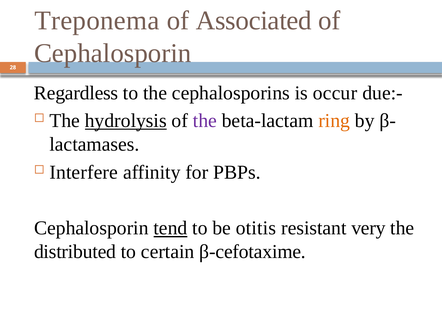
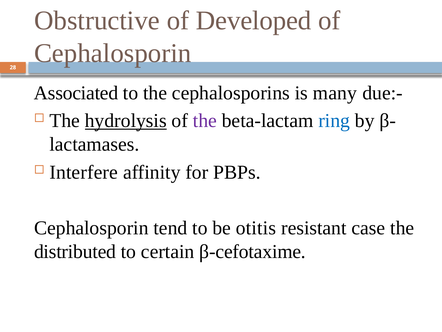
Treponema: Treponema -> Obstructive (97, 21)
Associated: Associated -> Developed (254, 21)
Regardless: Regardless -> Associated (76, 93)
occur: occur -> many (335, 93)
ring colour: orange -> blue (334, 121)
tend underline: present -> none (170, 228)
very: very -> case (368, 228)
